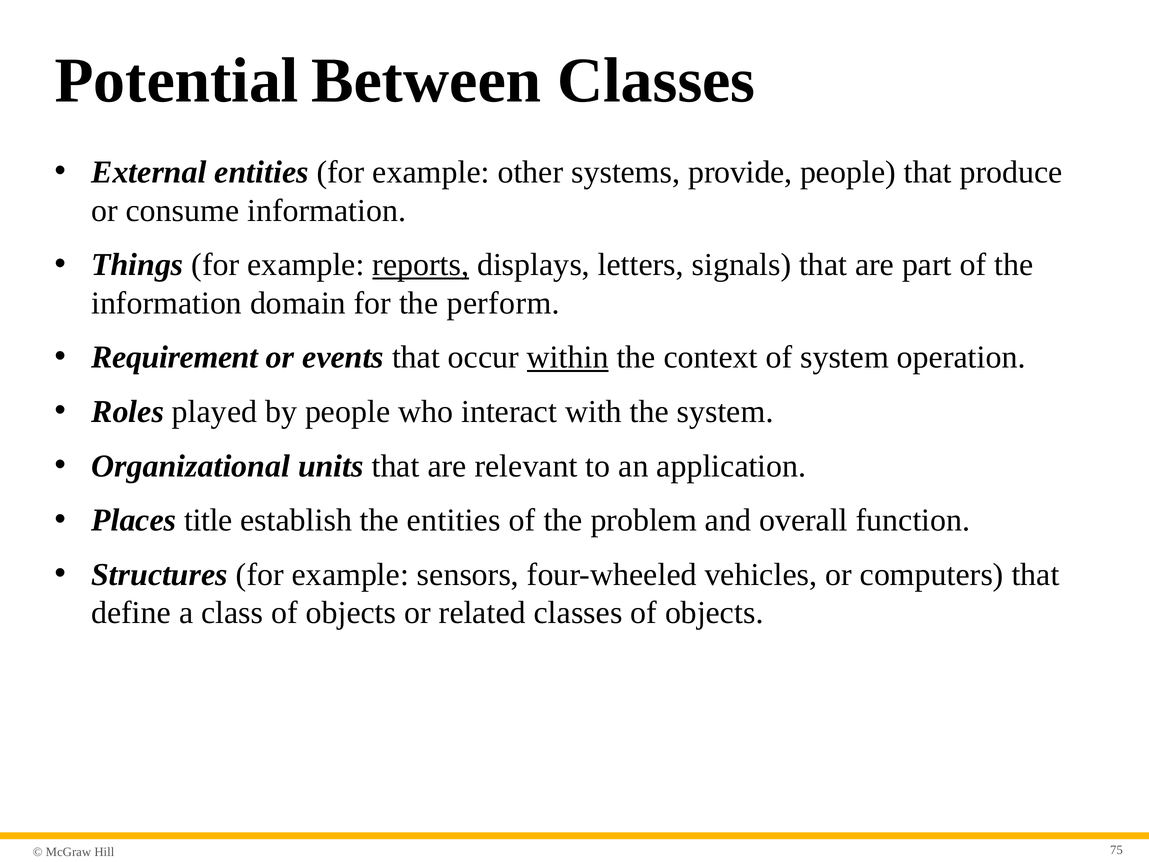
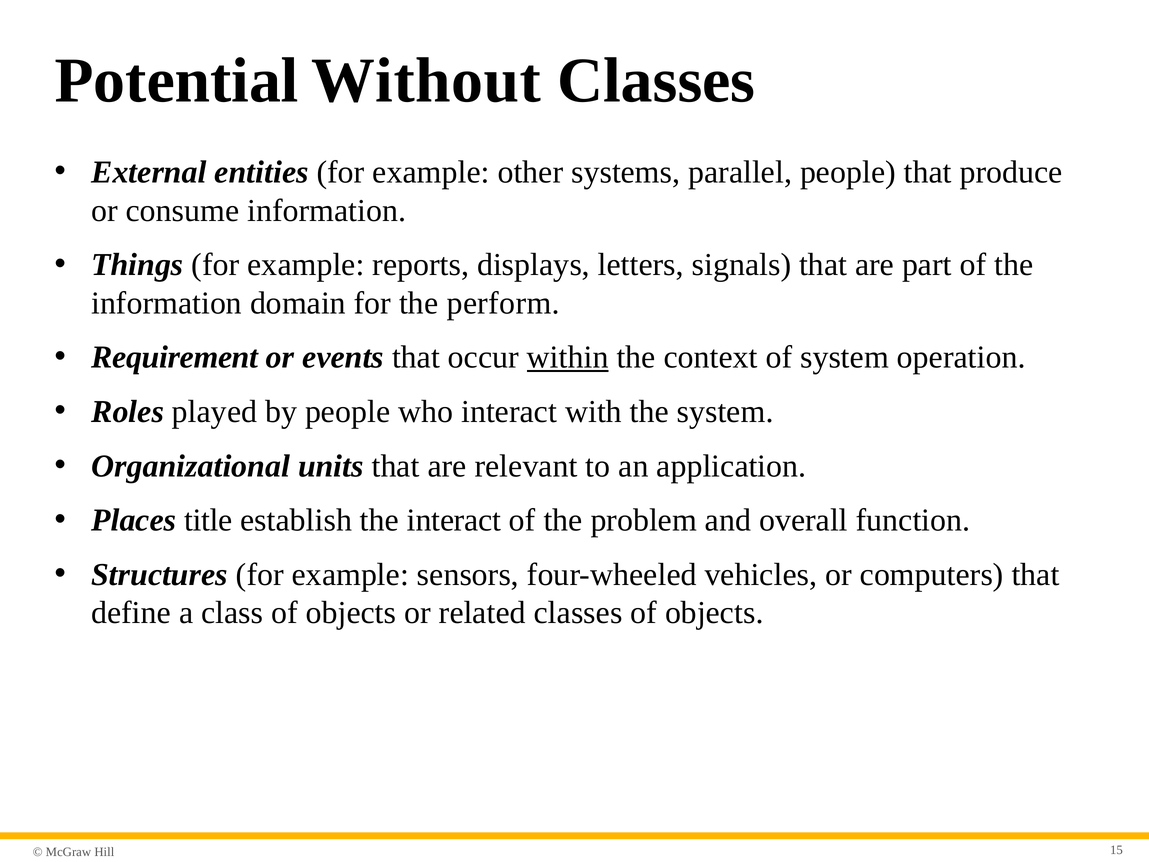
Between: Between -> Without (426, 81)
provide: provide -> parallel (740, 172)
reports underline: present -> none (421, 265)
the entities: entities -> interact (454, 520)
75: 75 -> 15 (1116, 850)
